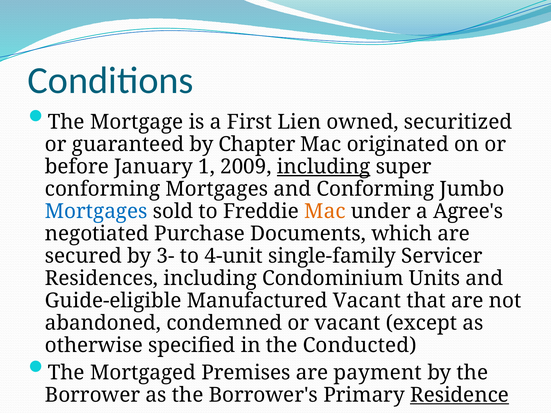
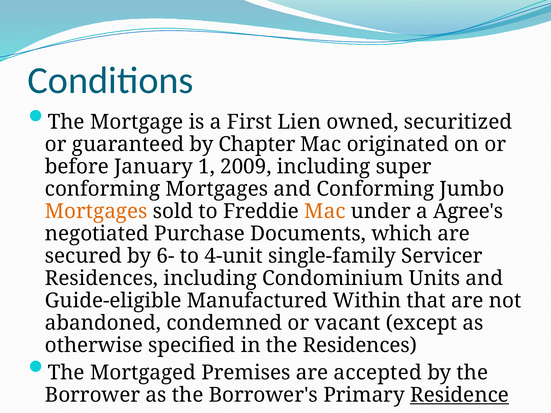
including underline: present -> none (324, 167)
Mortgages colour: blue -> orange (96, 212)
3-: 3- -> 6- (166, 256)
Manufactured Vacant: Vacant -> Within (367, 301)
the Conducted: Conducted -> Residences (360, 346)
payment: payment -> accepted (378, 373)
